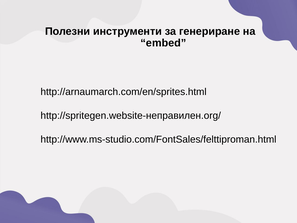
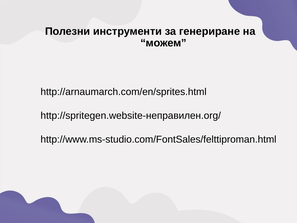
embed: embed -> можем (164, 43)
